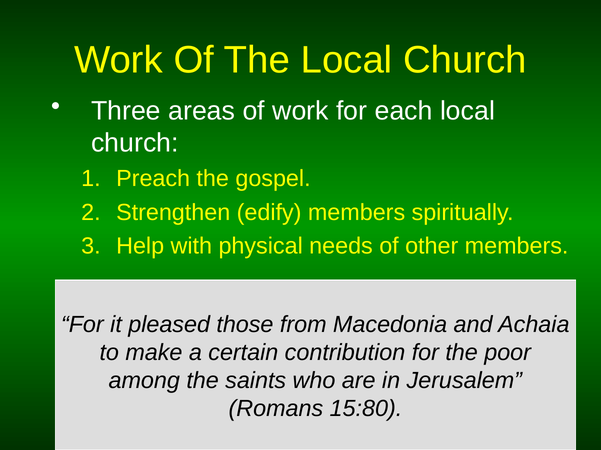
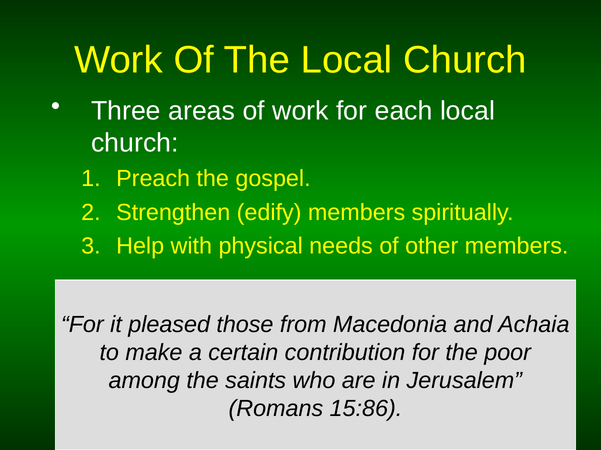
15:80: 15:80 -> 15:86 (366, 409)
